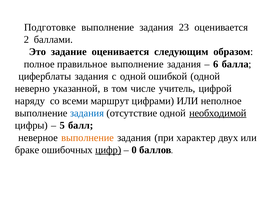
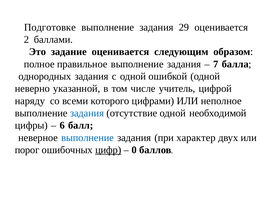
23: 23 -> 29 (184, 27)
6: 6 -> 7 (216, 64)
циферблаты: циферблаты -> однородных (45, 76)
маршрут: маршрут -> которого (110, 101)
необходимой underline: present -> none (218, 113)
5: 5 -> 6 (62, 125)
выполнение colour: orange -> blue (88, 138)
браке: браке -> порог (27, 150)
